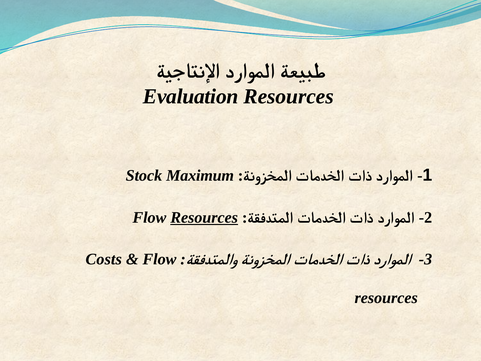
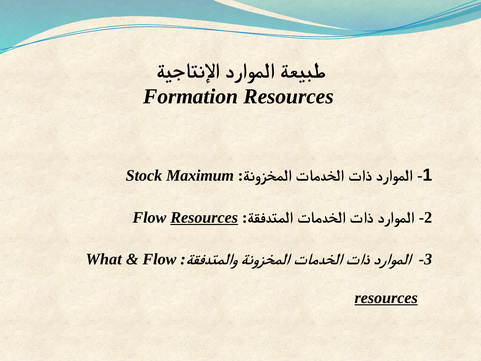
Evaluation: Evaluation -> Formation (191, 96)
Costs: Costs -> What (104, 259)
resources underline: none -> present (386, 298)
